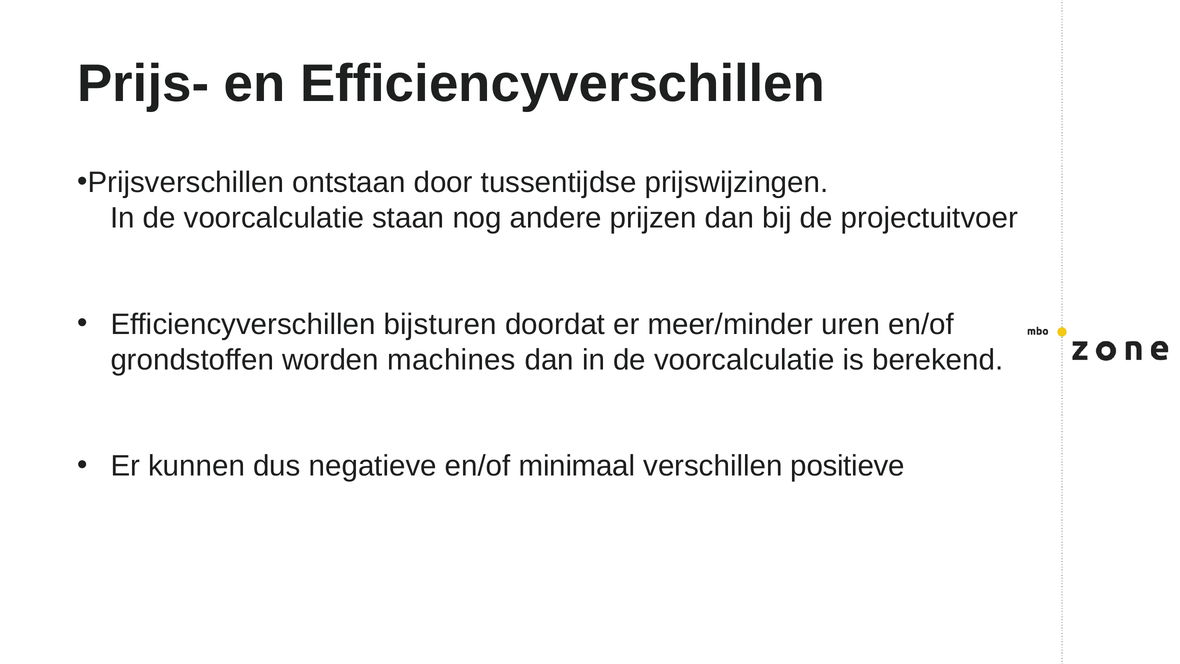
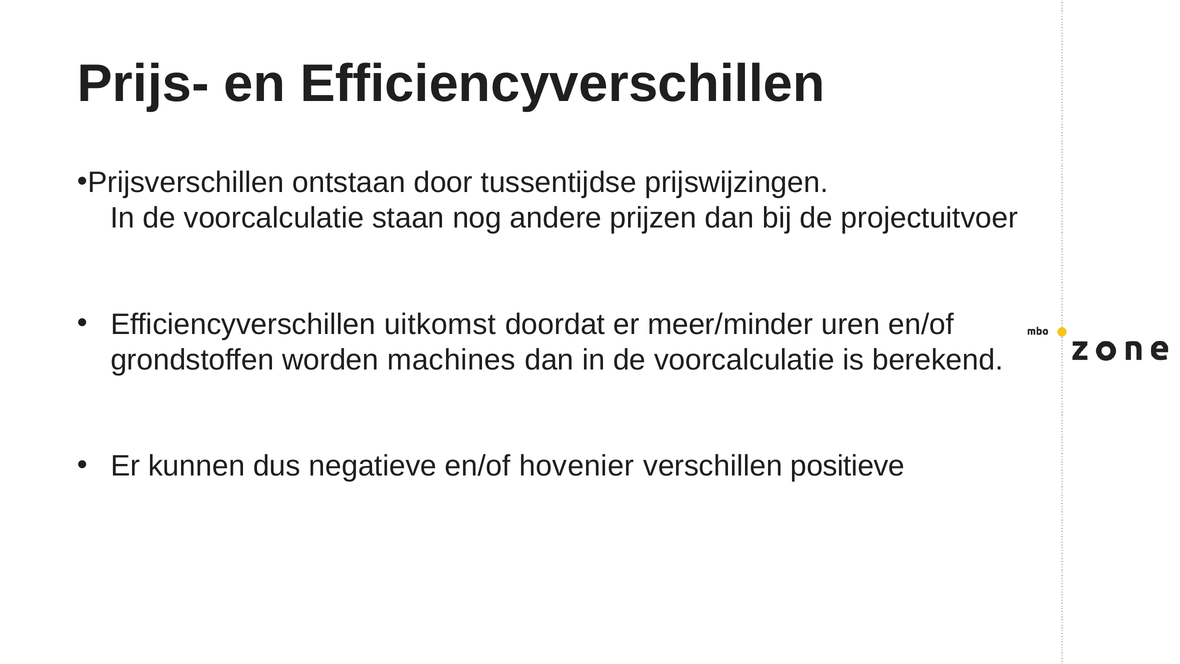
bijsturen: bijsturen -> uitkomst (440, 324)
minimaal: minimaal -> hovenier (577, 466)
